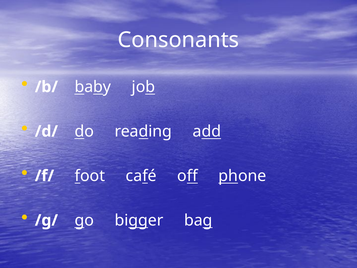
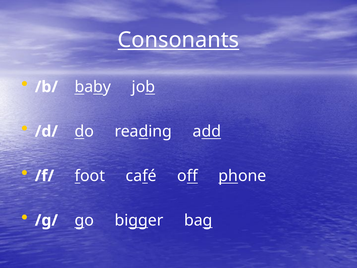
Consonants underline: none -> present (178, 40)
